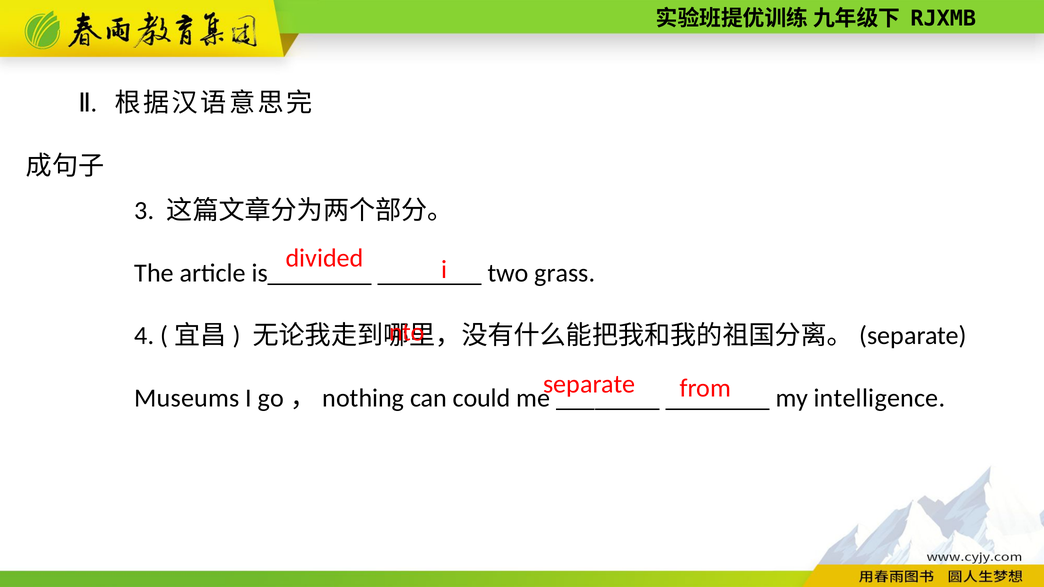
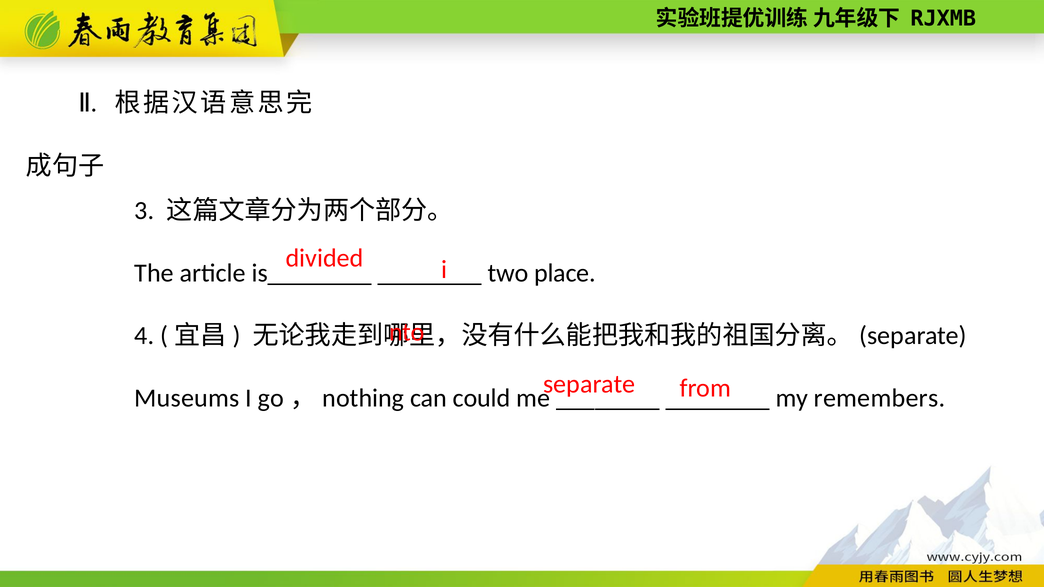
grass: grass -> place (565, 273)
intelligence: intelligence -> remembers (879, 398)
